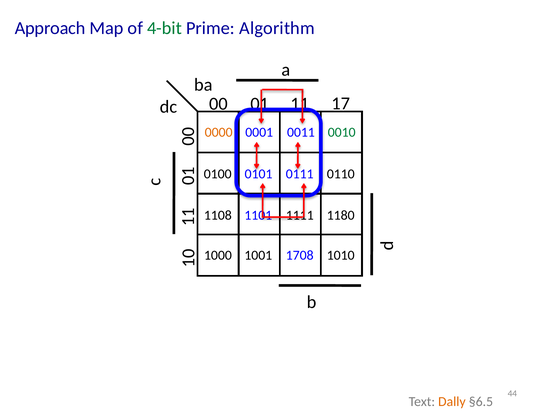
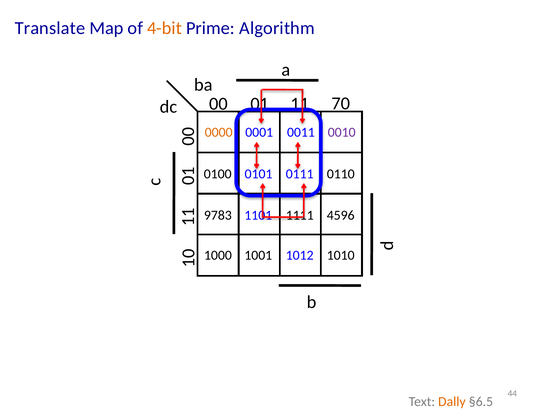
Approach: Approach -> Translate (50, 28)
4-bit colour: green -> orange (164, 28)
17: 17 -> 70 (341, 104)
0010 colour: green -> purple (342, 132)
1108: 1108 -> 9783 (218, 216)
1180: 1180 -> 4596 (341, 216)
1708: 1708 -> 1012 (300, 256)
